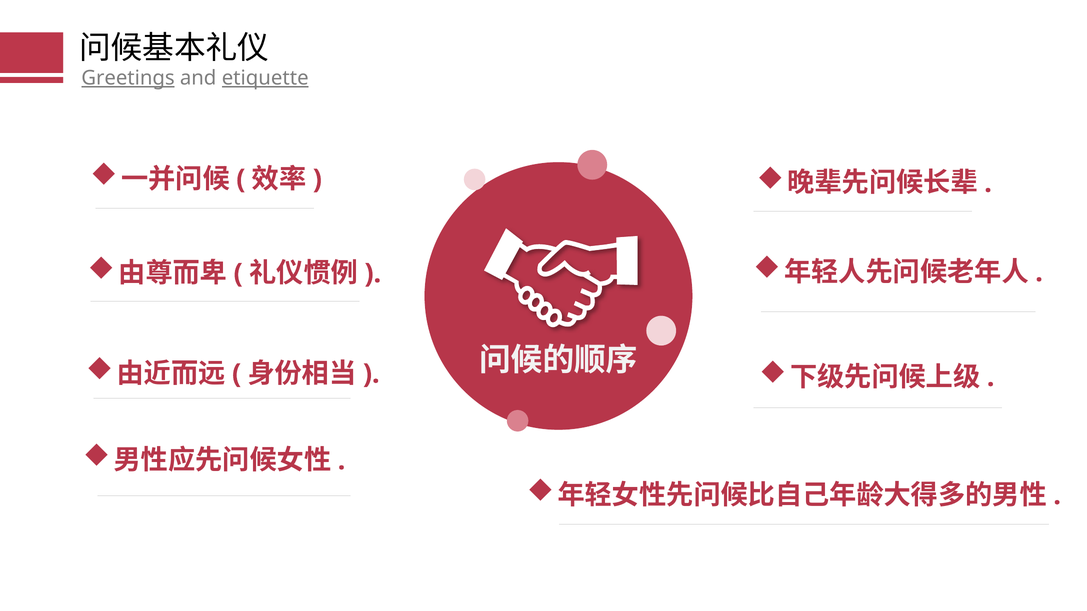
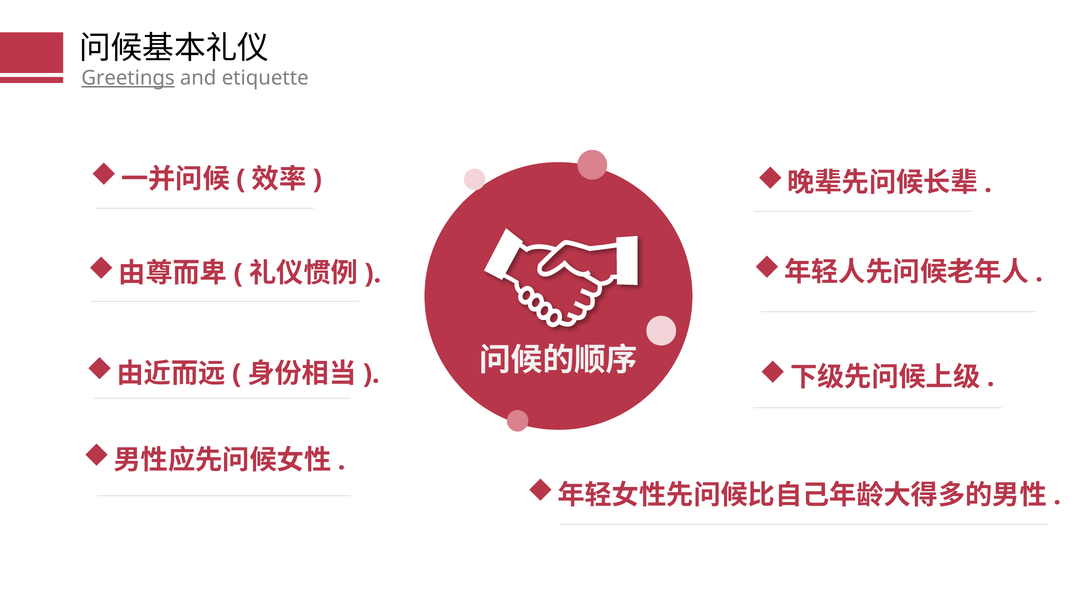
etiquette underline: present -> none (265, 78)
